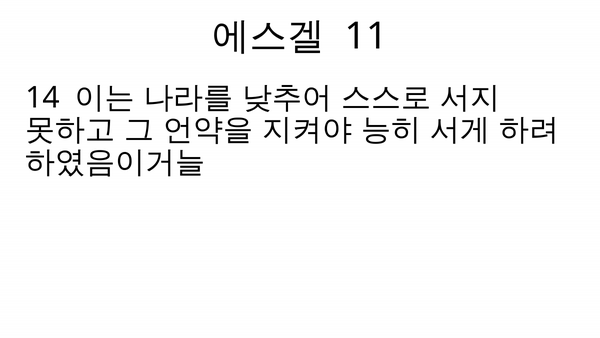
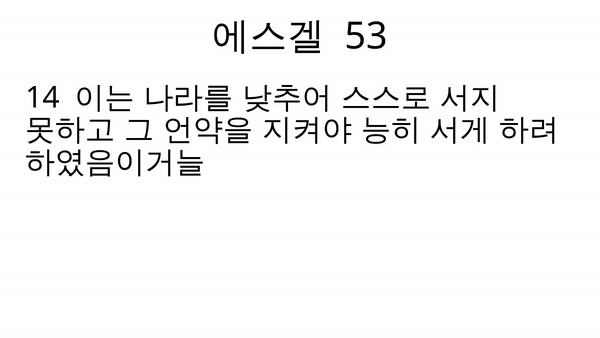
11: 11 -> 53 (366, 36)
